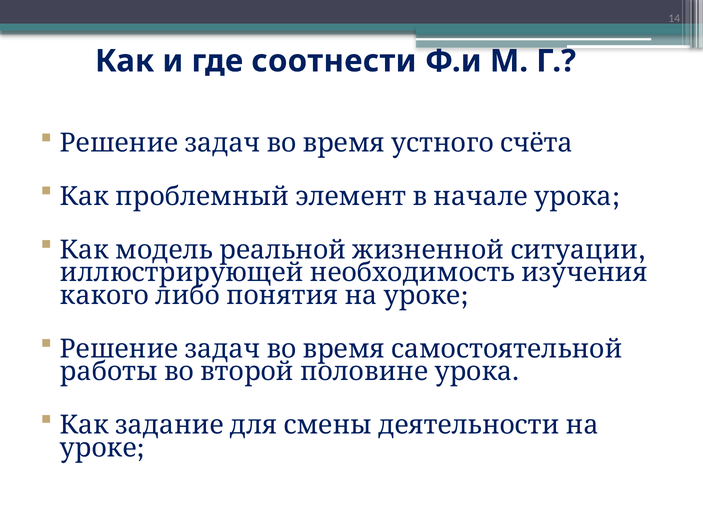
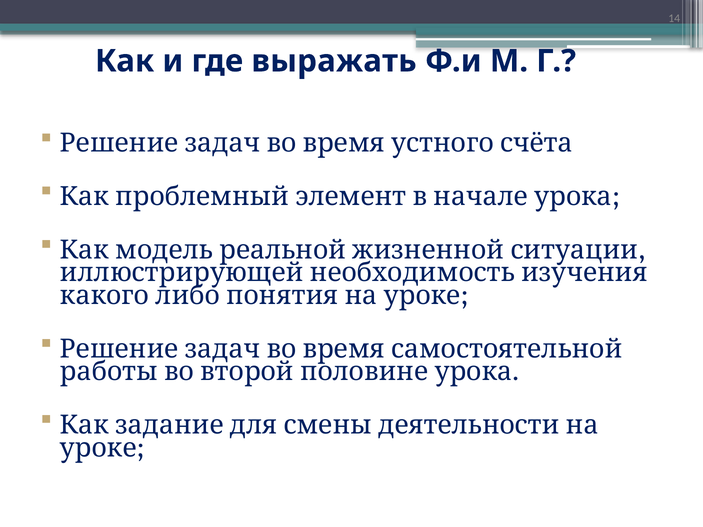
соотнести: соотнести -> выражать (334, 61)
